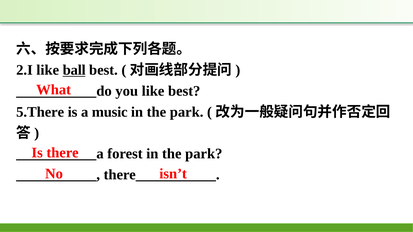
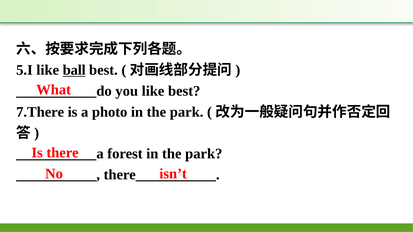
2.I: 2.I -> 5.I (24, 70)
5.There: 5.There -> 7.There (40, 112)
music: music -> photo (110, 112)
